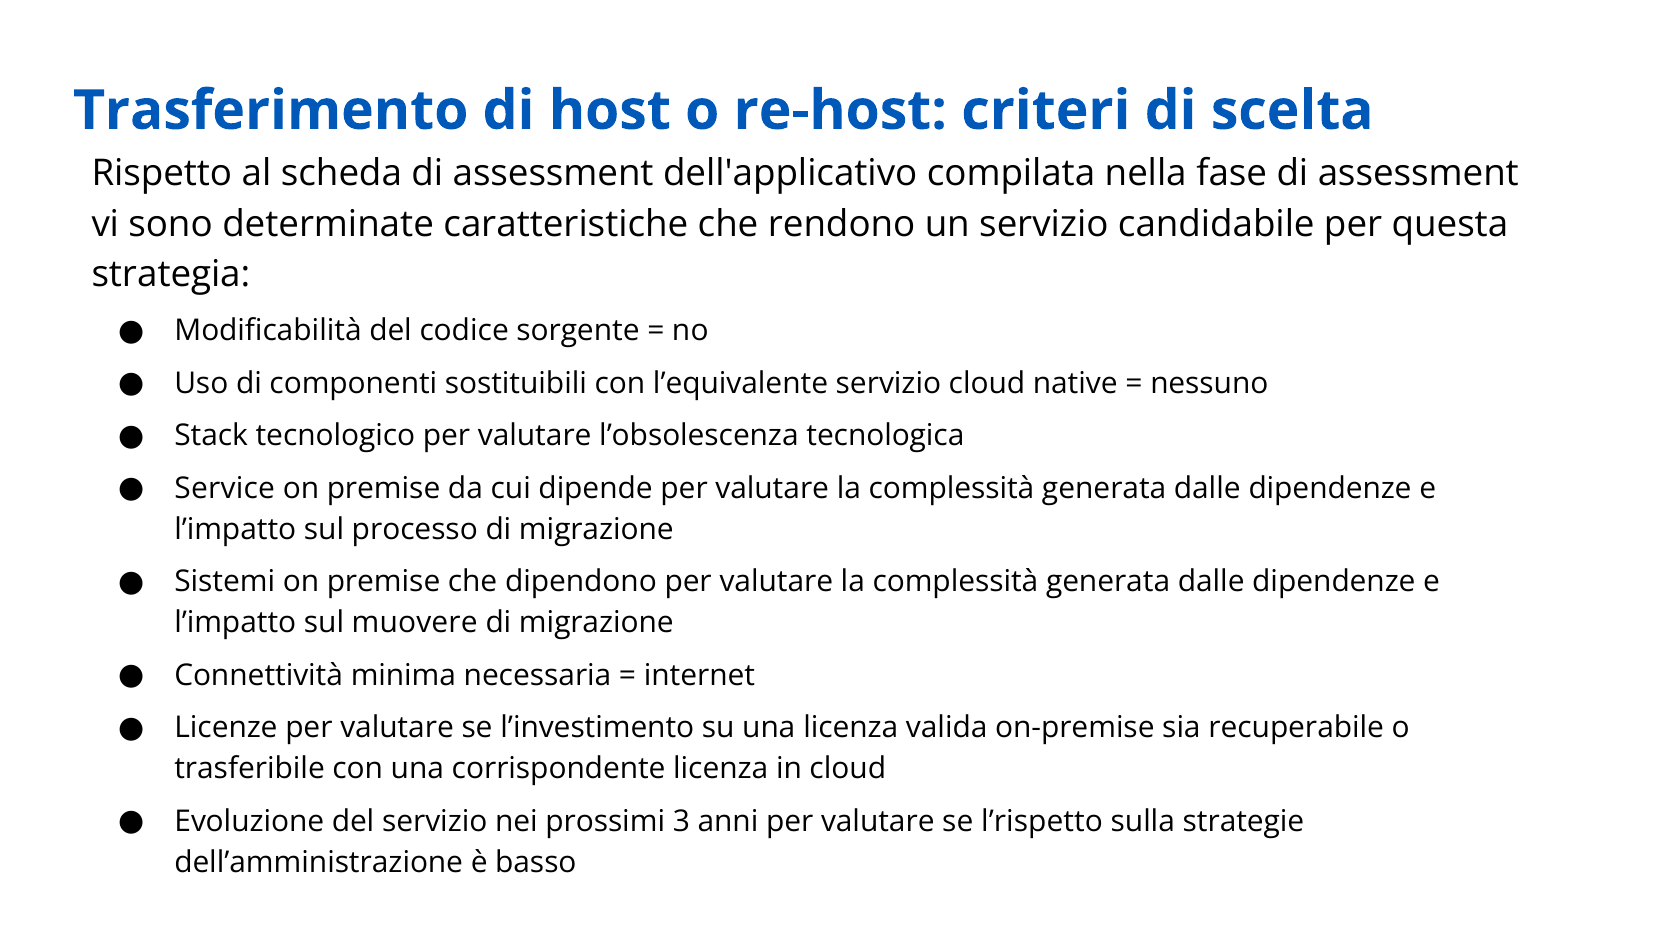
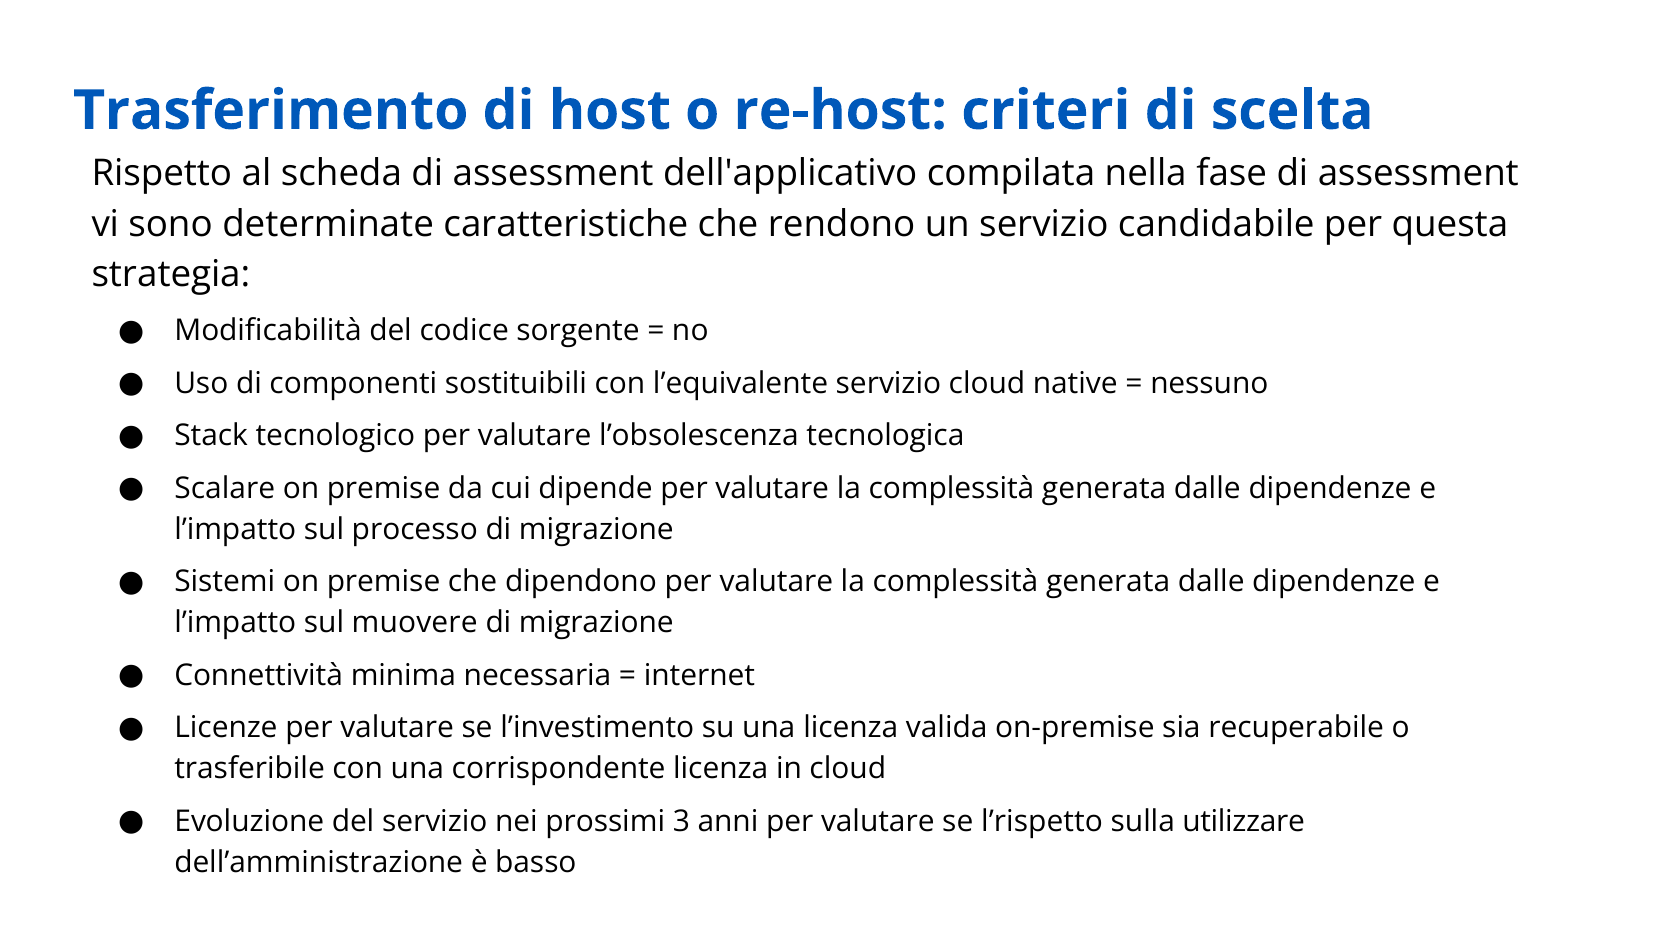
Service: Service -> Scalare (225, 488)
strategie: strategie -> utilizzare (1244, 821)
